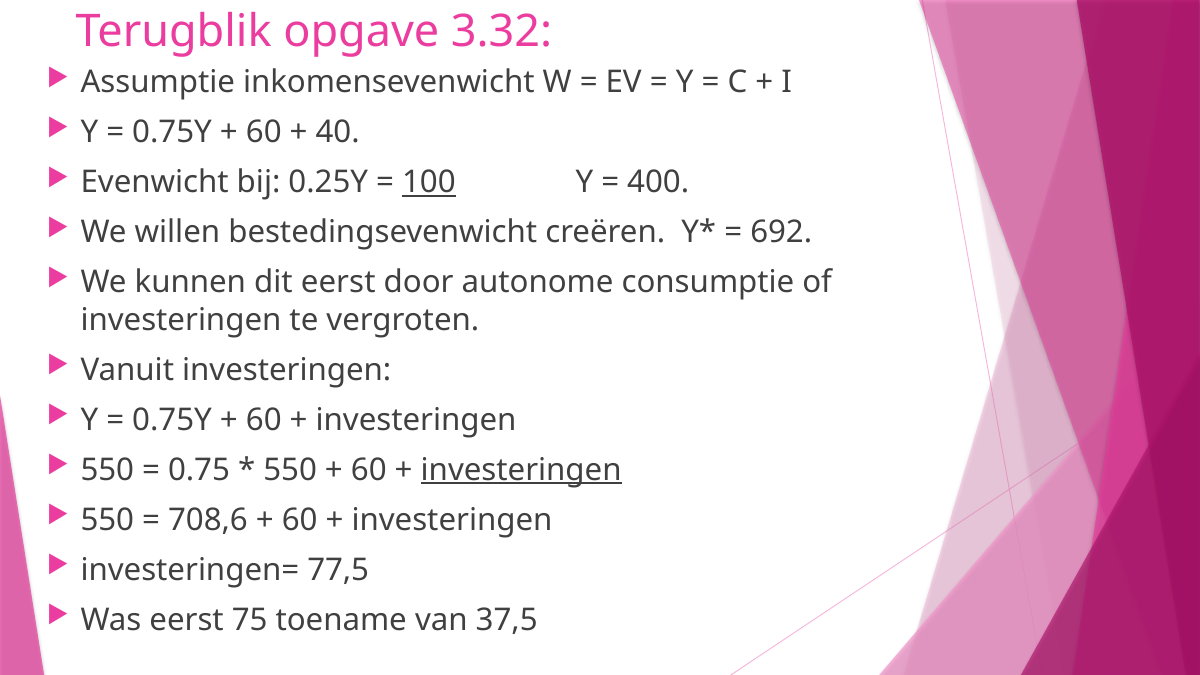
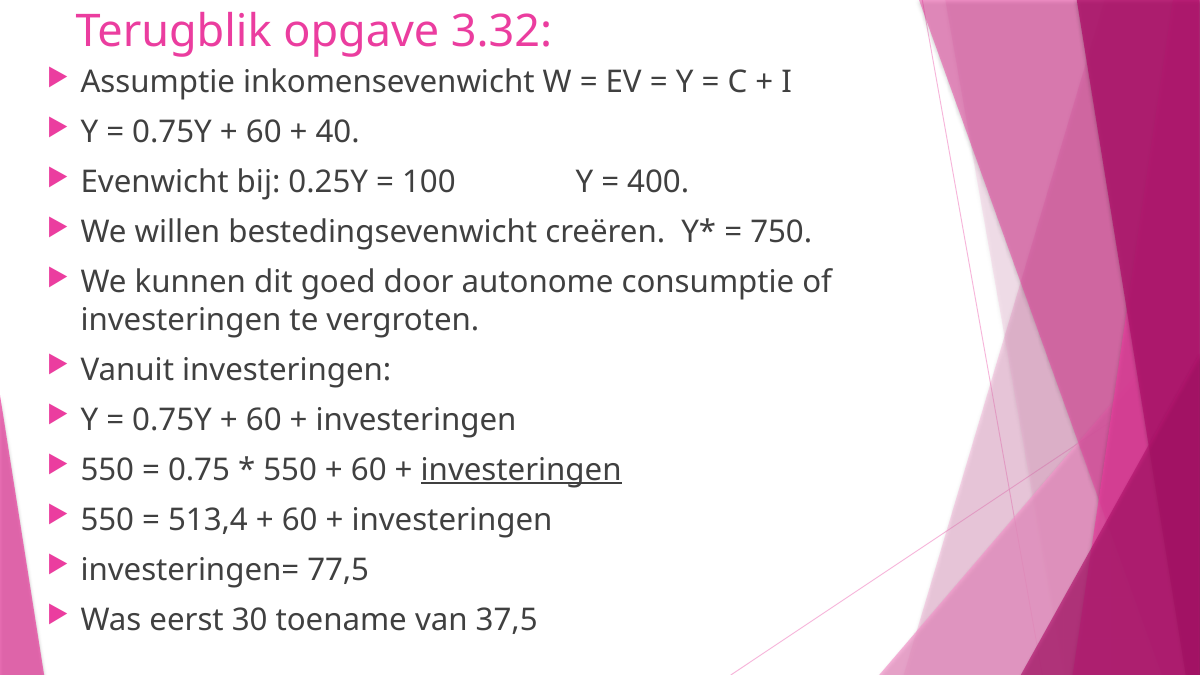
100 underline: present -> none (429, 182)
692: 692 -> 750 (781, 232)
dit eerst: eerst -> goed (338, 282)
708,6: 708,6 -> 513,4 (208, 520)
75: 75 -> 30 (250, 620)
